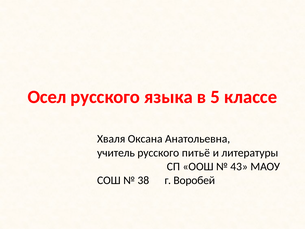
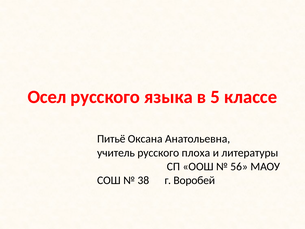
Хваля: Хваля -> Питьё (111, 139)
питьё: питьё -> плоха (196, 153)
43: 43 -> 56 (239, 166)
